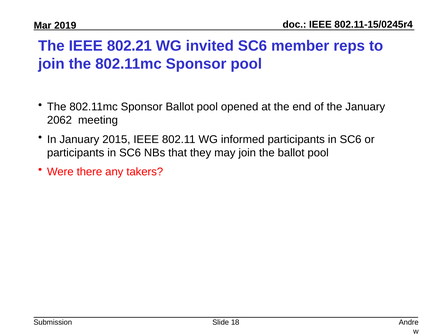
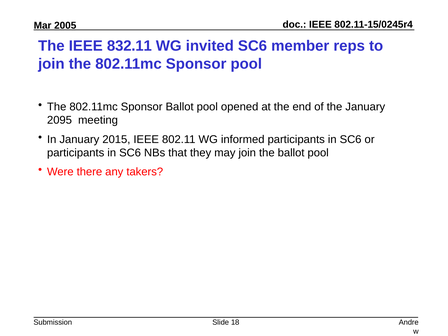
2019: 2019 -> 2005 (65, 25)
802.21: 802.21 -> 832.11 (129, 46)
2062: 2062 -> 2095 (59, 120)
